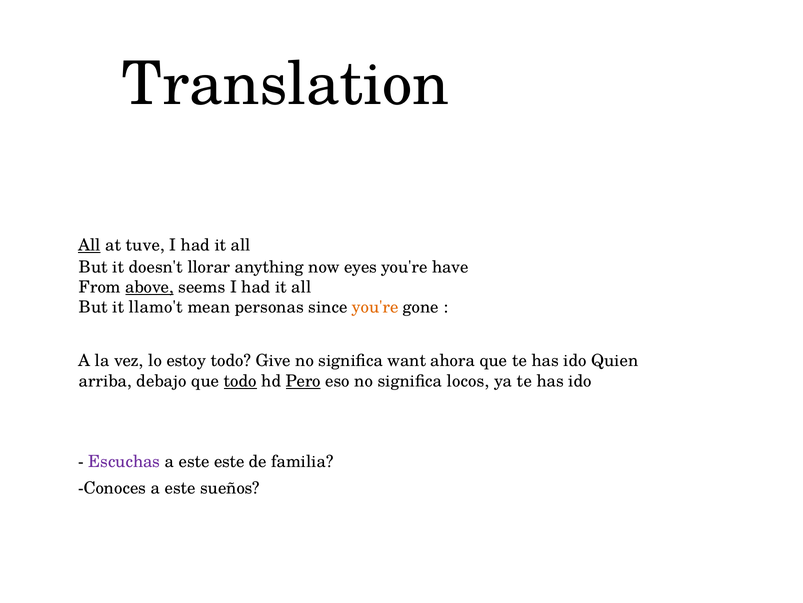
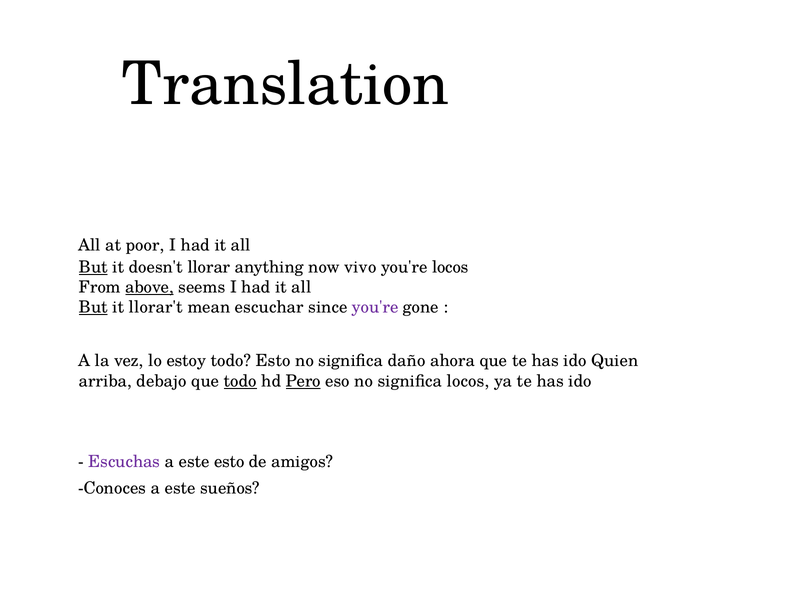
All underline: present -> none (89, 245)
tuve: tuve -> poor (145, 245)
But underline: none -> present (93, 267)
eyes: eyes -> vivo (360, 267)
you're have: have -> locos (450, 267)
But underline: none -> present (93, 307)
llamo't: llamo't -> llorar't (156, 307)
personas: personas -> escuchar (269, 307)
you're colour: orange -> purple (375, 307)
todo Give: Give -> Esto (273, 361)
want: want -> daño (407, 361)
este este: este -> esto (229, 461)
familia: familia -> amigos (302, 461)
